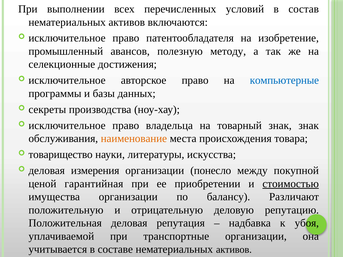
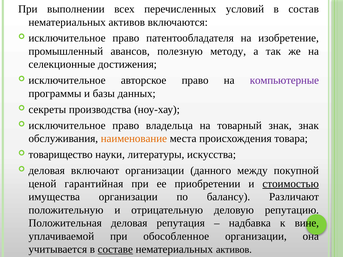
компьютерные colour: blue -> purple (284, 80)
измерения: измерения -> включают (95, 171)
понесло: понесло -> данного (211, 171)
убоя: убоя -> вине (307, 223)
транспортные: транспортные -> обособленное (176, 236)
составе underline: none -> present (115, 250)
